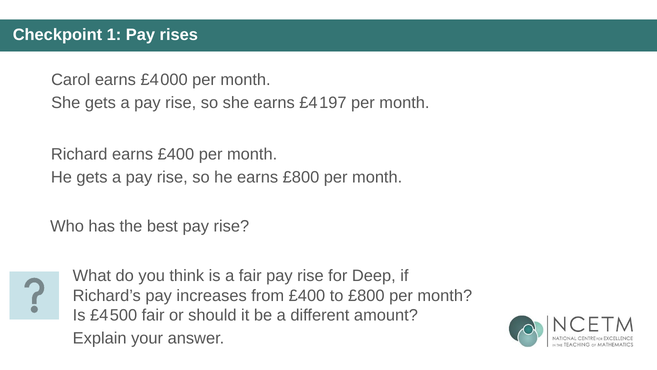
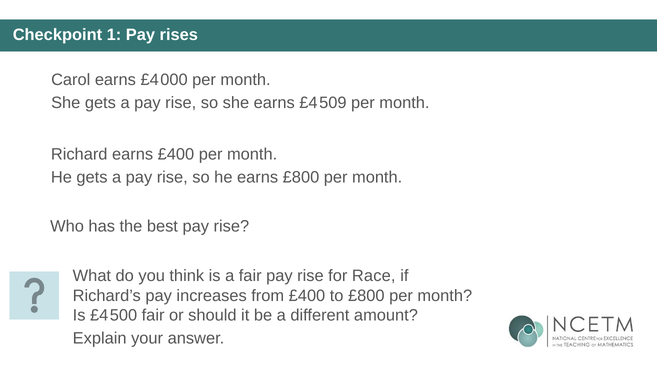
197: 197 -> 509 (333, 103)
Deep: Deep -> Race (374, 276)
